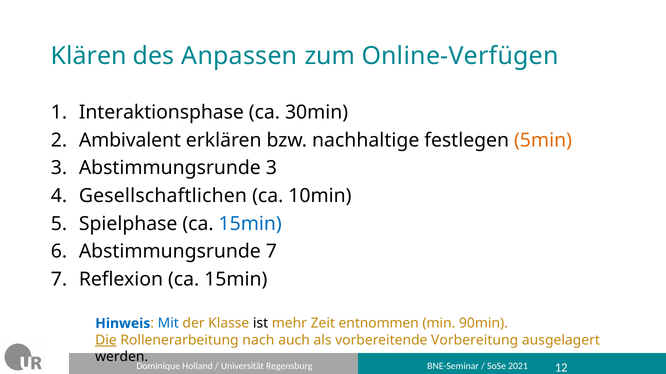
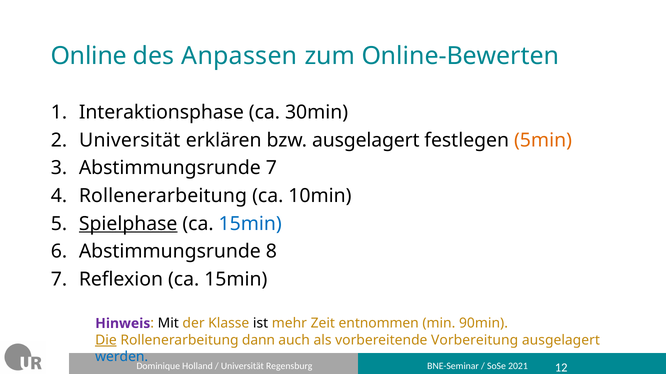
Klären: Klären -> Online (89, 56)
Online-Verfügen: Online-Verfügen -> Online-Bewerten (460, 56)
2 Ambivalent: Ambivalent -> Universität (130, 140)
bzw nachhaltige: nachhaltige -> ausgelagert (366, 140)
Abstimmungsrunde 3: 3 -> 7 (271, 168)
Gesellschaftlichen: Gesellschaftlichen -> Rollenerarbeitung (163, 196)
Spielphase underline: none -> present (128, 224)
Abstimmungsrunde 7: 7 -> 8 (271, 252)
Hinweis colour: blue -> purple (123, 324)
Mit colour: blue -> black (168, 324)
nach: nach -> dann (259, 341)
werden colour: black -> blue (122, 357)
